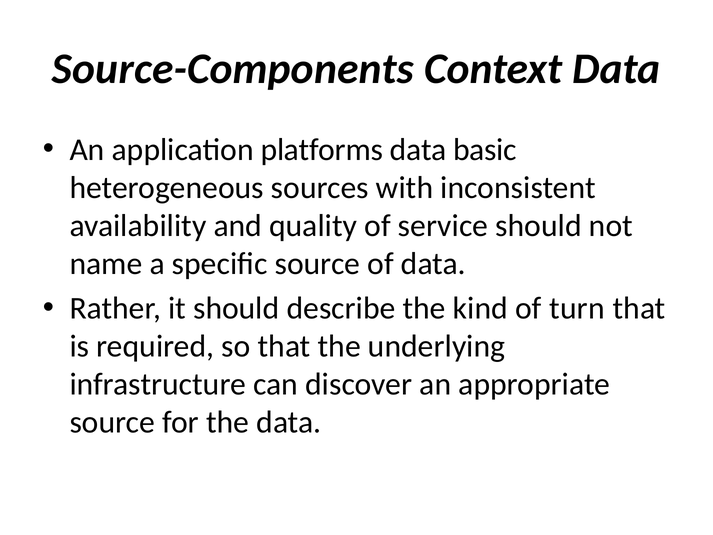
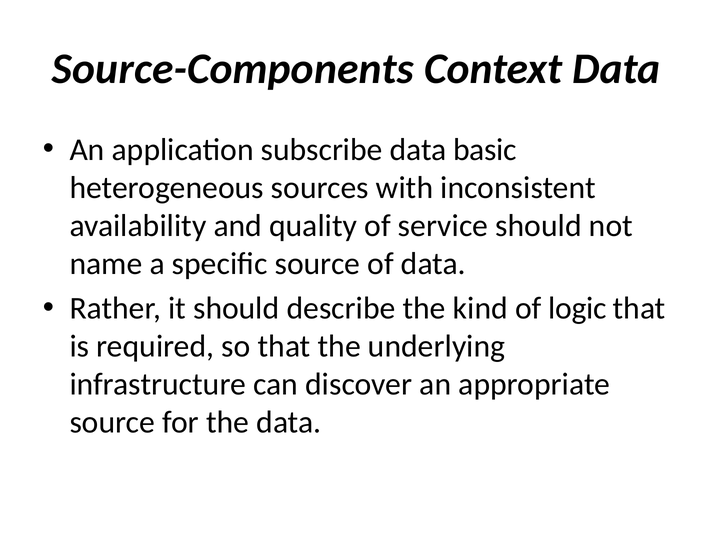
platforms: platforms -> subscribe (322, 150)
turn: turn -> logic (577, 308)
